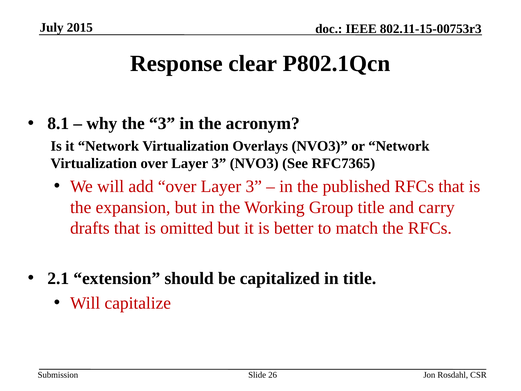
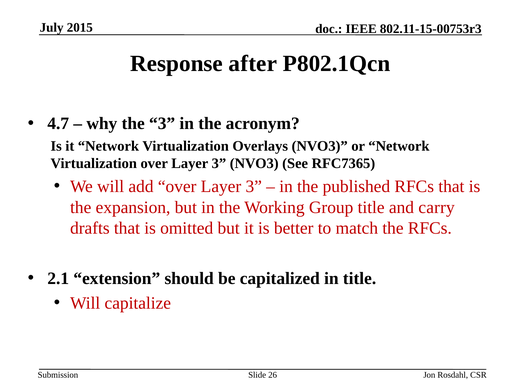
clear: clear -> after (253, 63)
8.1: 8.1 -> 4.7 (58, 123)
